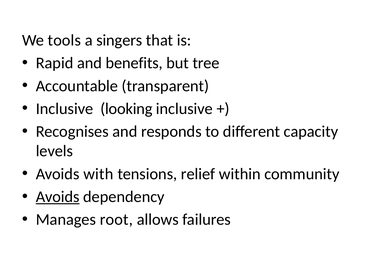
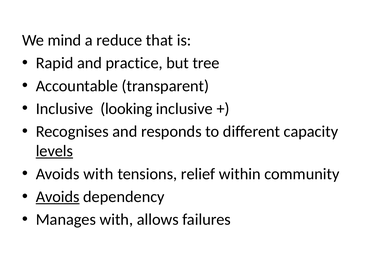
tools: tools -> mind (64, 40)
singers: singers -> reduce (119, 40)
benefits: benefits -> practice (134, 63)
levels underline: none -> present (54, 151)
Manages root: root -> with (116, 220)
